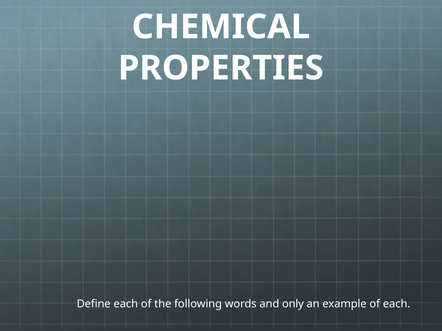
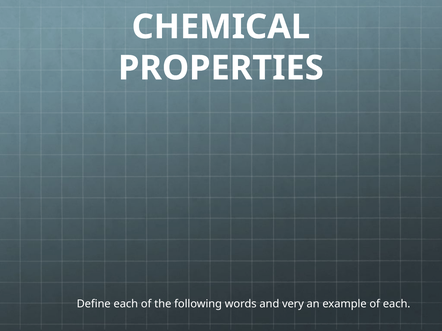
only: only -> very (293, 304)
